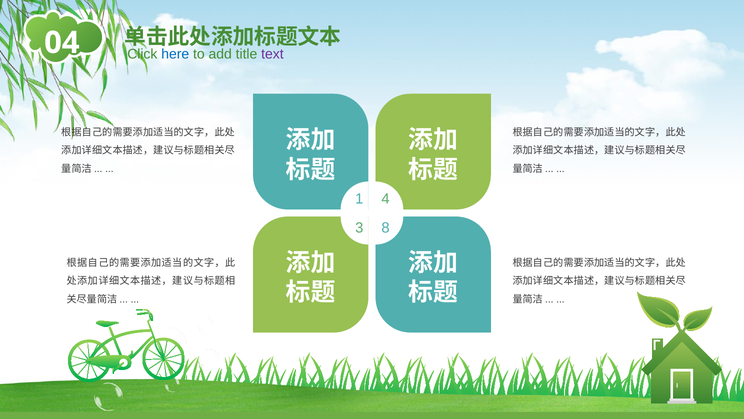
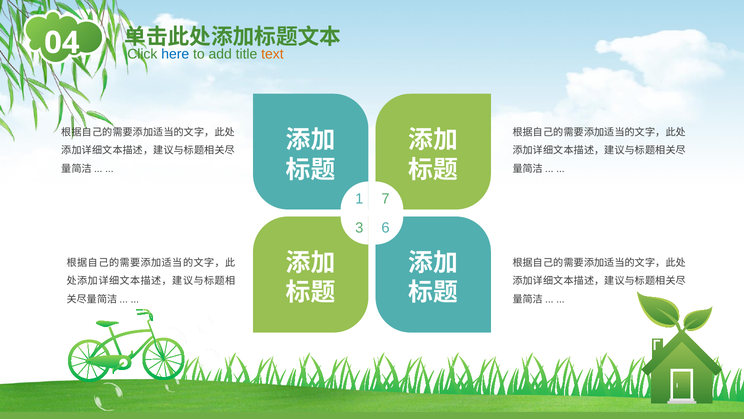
text colour: purple -> orange (272, 54)
4: 4 -> 7 (385, 199)
8: 8 -> 6 (385, 228)
